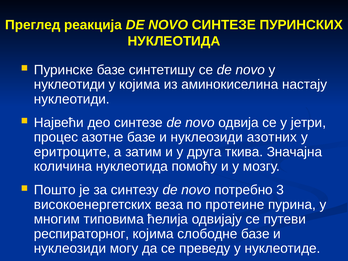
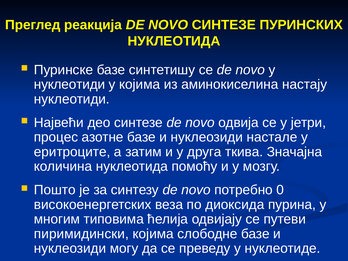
азотних: азотних -> настале (272, 137)
3: 3 -> 0 (280, 190)
протеине: протеине -> диоксида (235, 205)
респираторног: респираторног -> пиримидински (81, 234)
